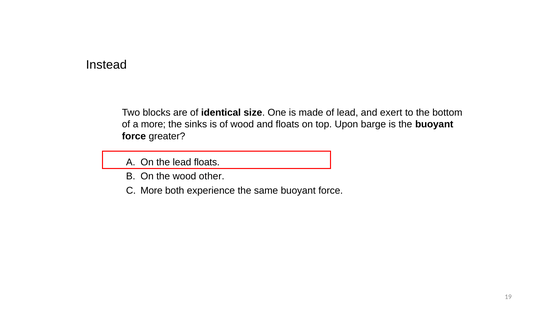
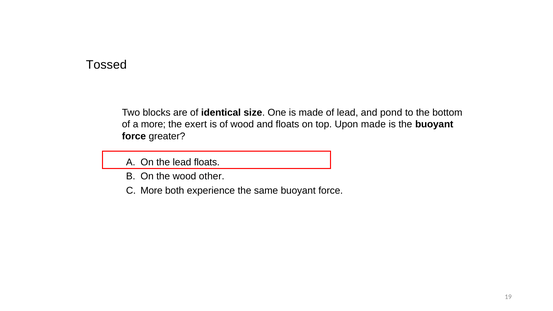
Instead: Instead -> Tossed (106, 65)
exert: exert -> pond (391, 113)
sinks: sinks -> exert (196, 124)
Upon barge: barge -> made (373, 124)
